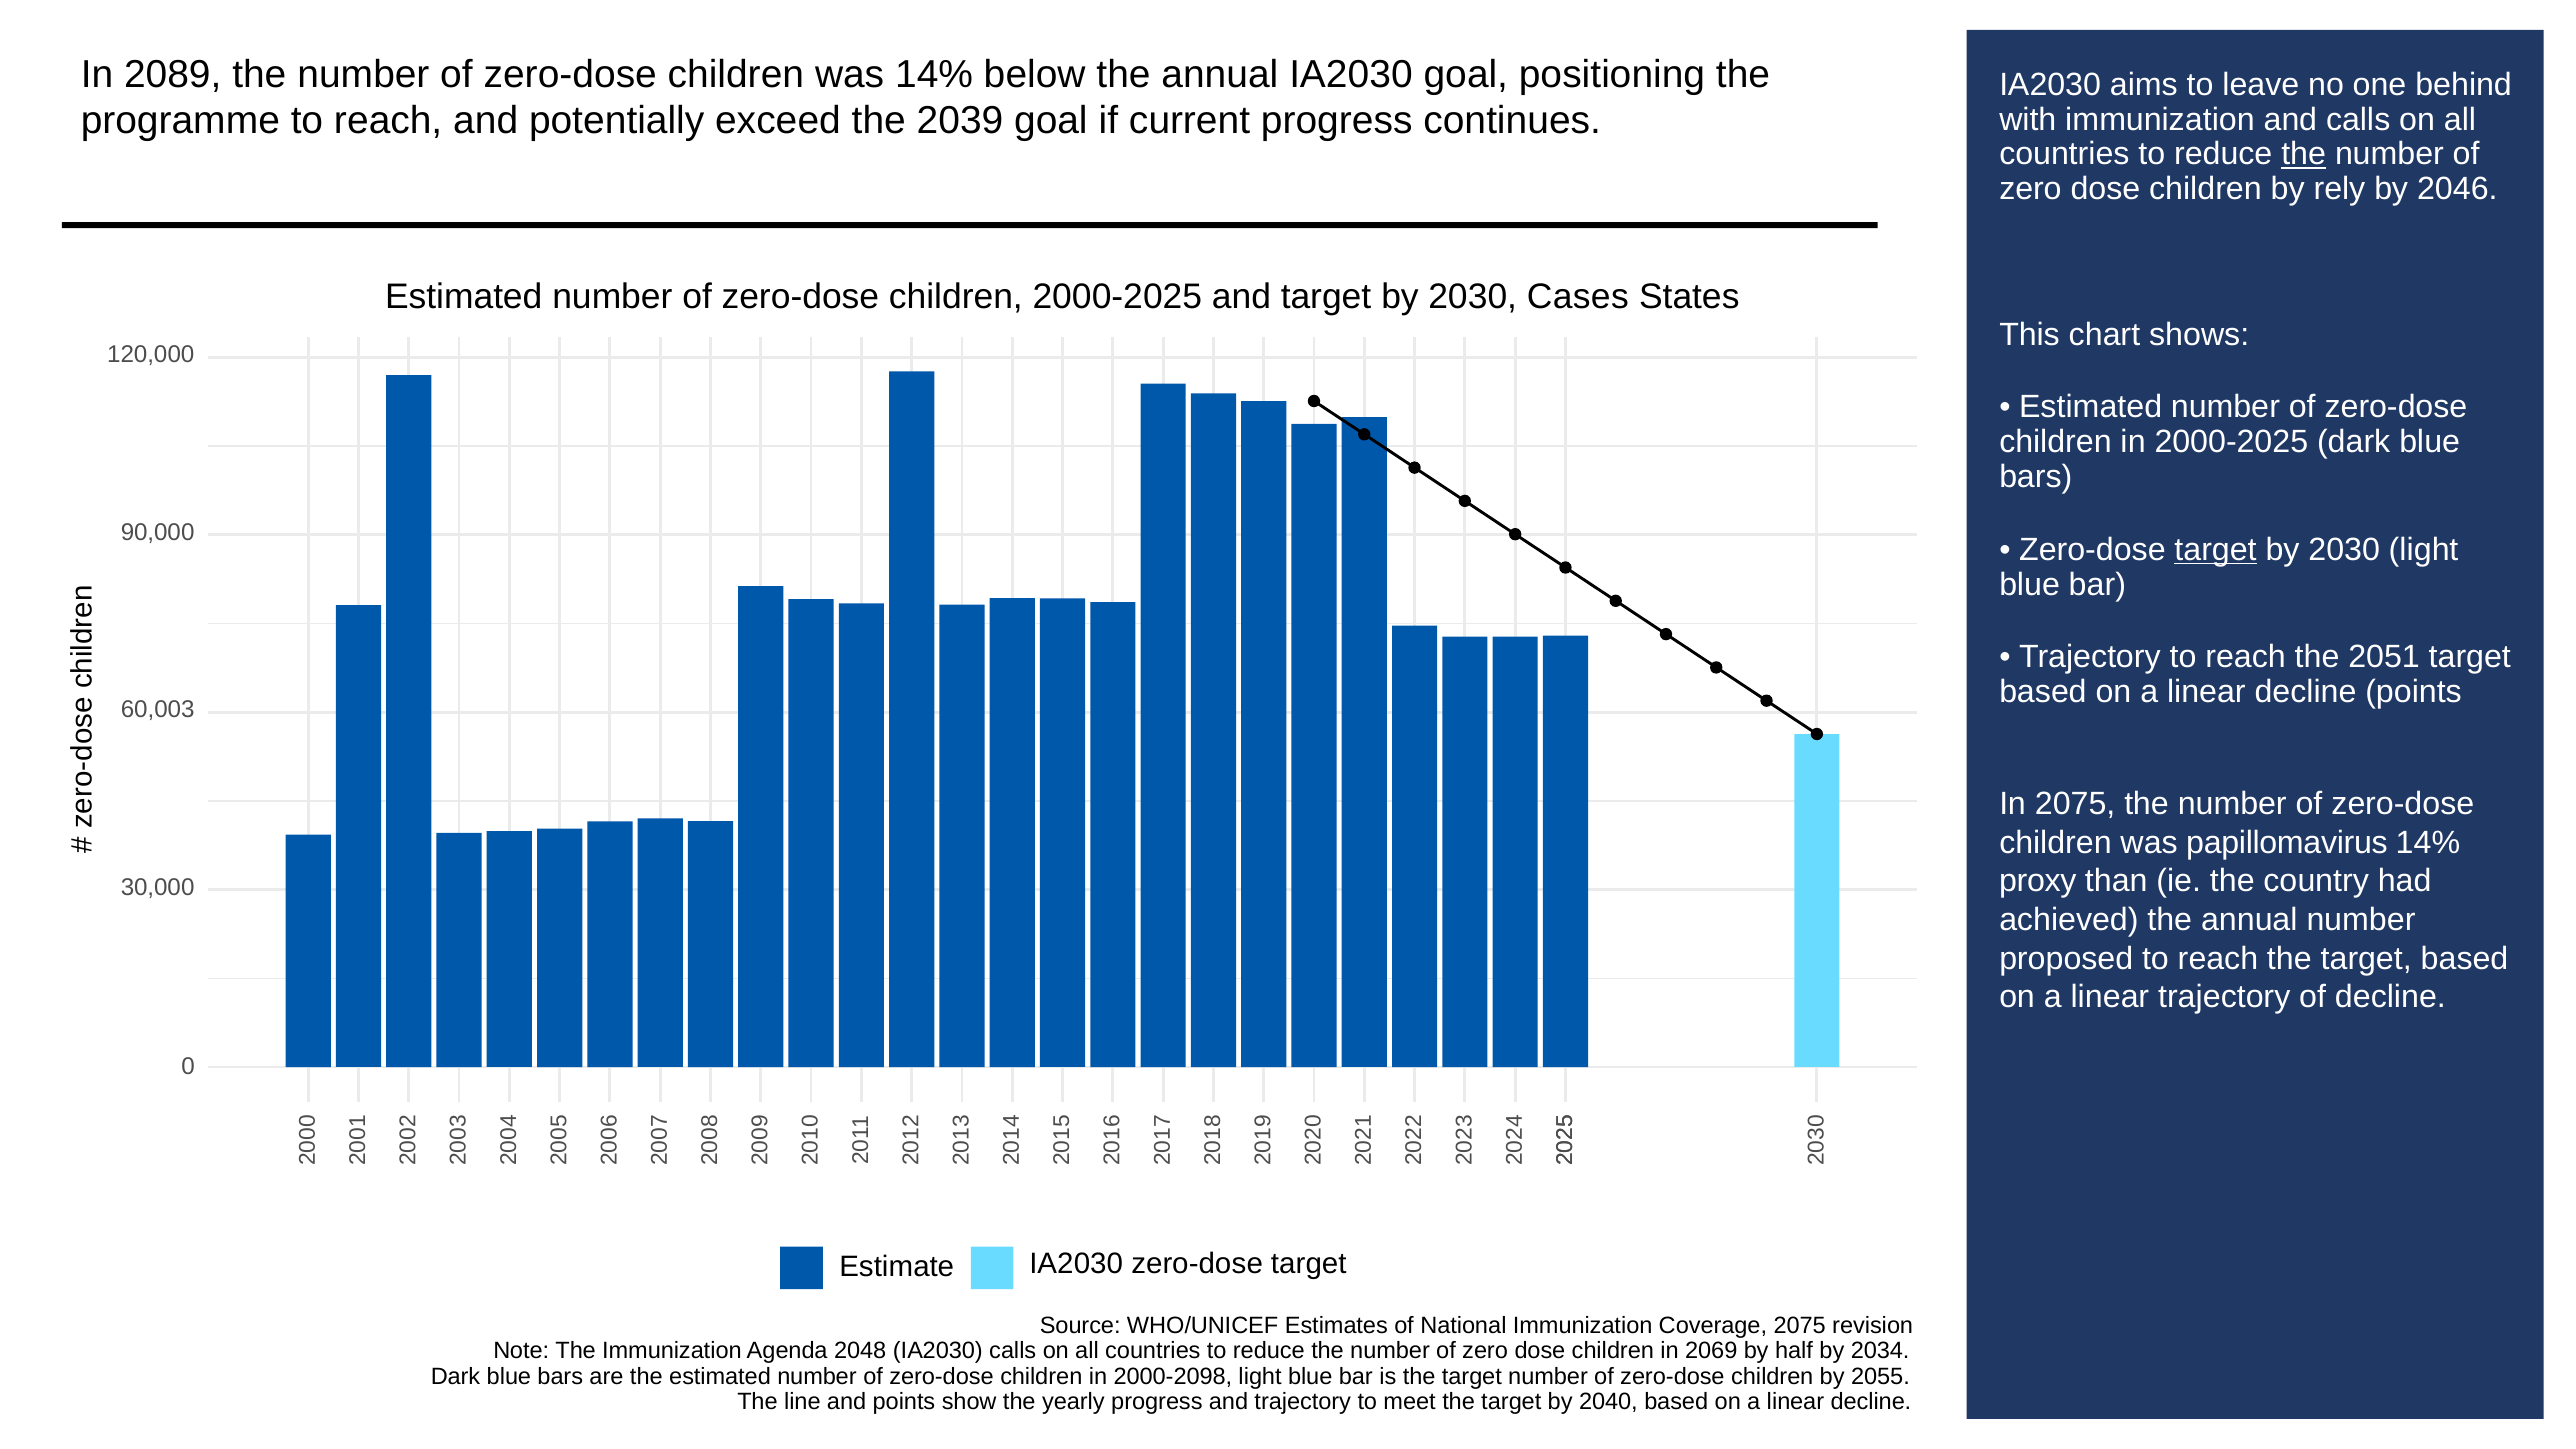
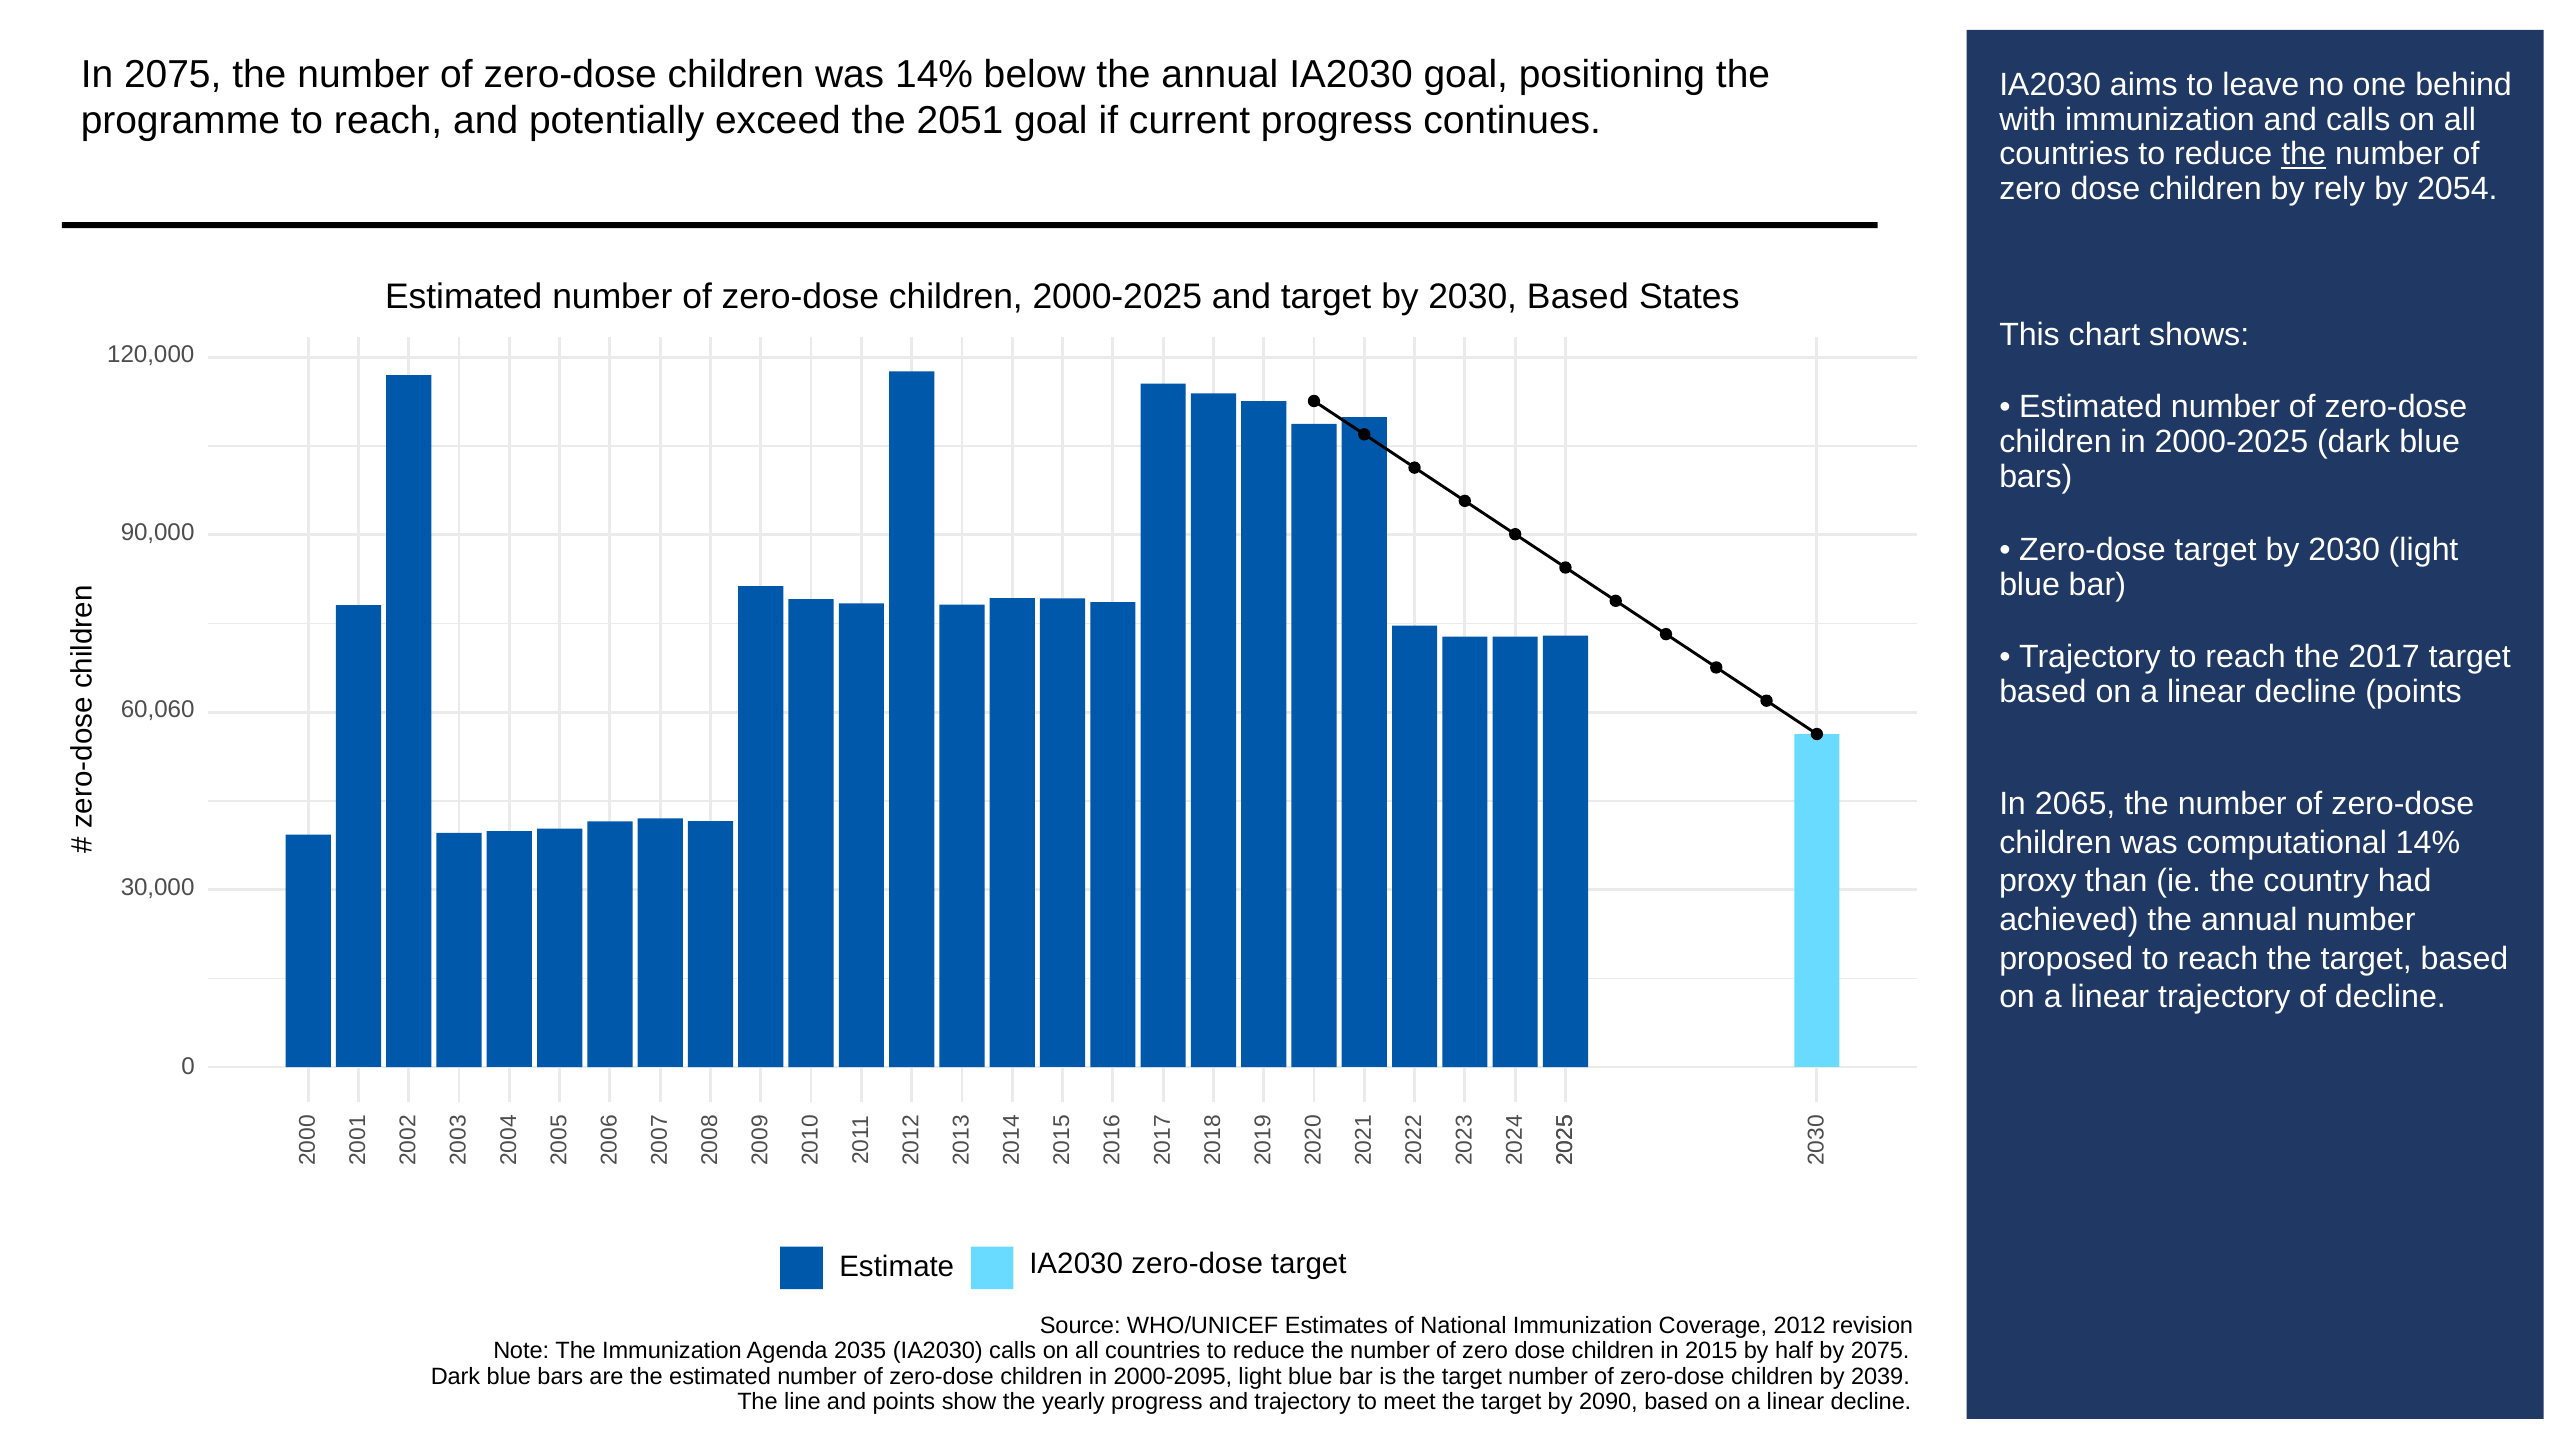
In 2089: 2089 -> 2075 (173, 74)
2039: 2039 -> 2051 (960, 121)
2046: 2046 -> 2054 (2457, 189)
2030 Cases: Cases -> Based (1578, 297)
target underline: present -> none (2216, 550)
2051: 2051 -> 2017 (2384, 657)
60,003: 60,003 -> 60,060 (158, 710)
In 2075: 2075 -> 2065 (2075, 804)
papillomavirus: papillomavirus -> computational (2287, 842)
Coverage 2075: 2075 -> 2012 (1800, 1326)
2048: 2048 -> 2035 (860, 1351)
2069: 2069 -> 2015 (1711, 1351)
by 2034: 2034 -> 2075 (1880, 1351)
2000-2098: 2000-2098 -> 2000-2095 (1173, 1377)
2055: 2055 -> 2039 (1880, 1377)
2040: 2040 -> 2090 (1608, 1402)
